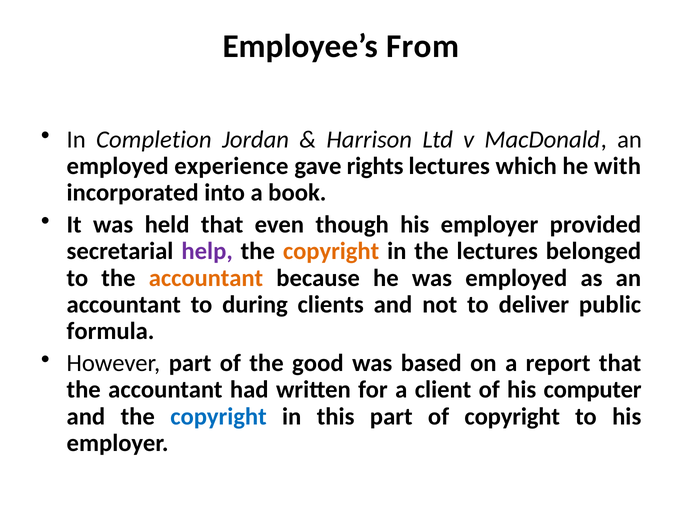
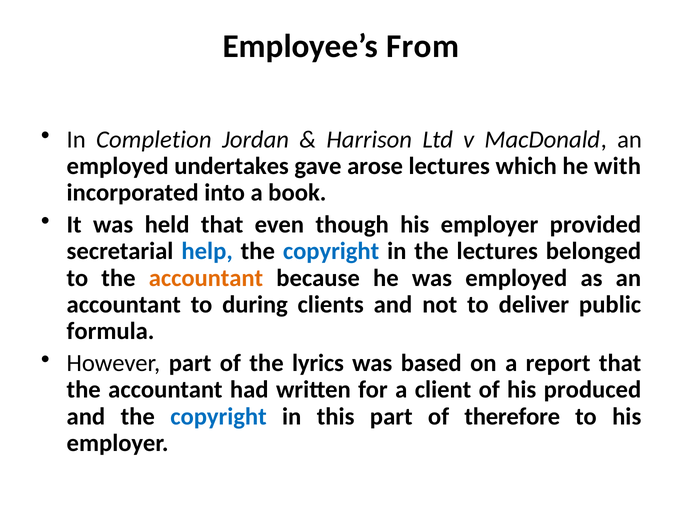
experience: experience -> undertakes (232, 166)
rights: rights -> arose (375, 166)
help colour: purple -> blue (207, 251)
copyright colour: orange -> blue (331, 251)
good: good -> lyrics (318, 363)
computer: computer -> produced (592, 390)
of copyright: copyright -> therefore (512, 417)
